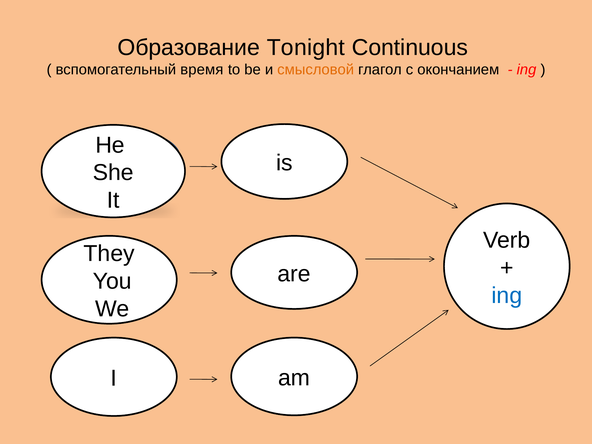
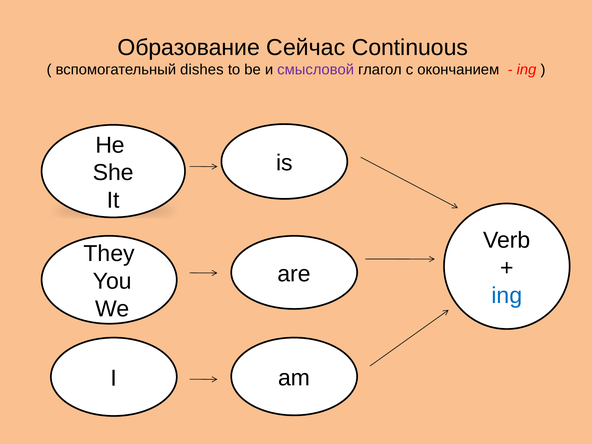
Tonight: Tonight -> Сейчас (306, 47)
время: время -> dishes (202, 70)
смысловой colour: orange -> purple (316, 70)
